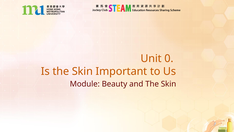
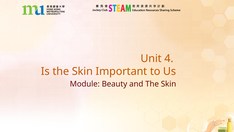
0: 0 -> 4 (169, 58)
